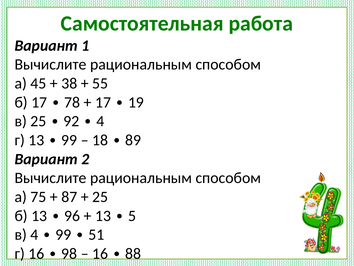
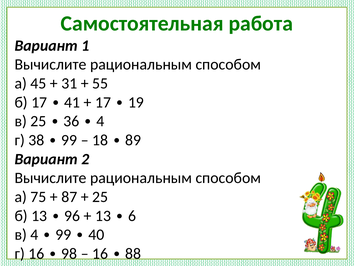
38: 38 -> 31 (69, 83)
78: 78 -> 41 (72, 102)
92: 92 -> 36 (71, 121)
г 13: 13 -> 38 (36, 140)
5: 5 -> 6 (132, 215)
51: 51 -> 40 (96, 234)
